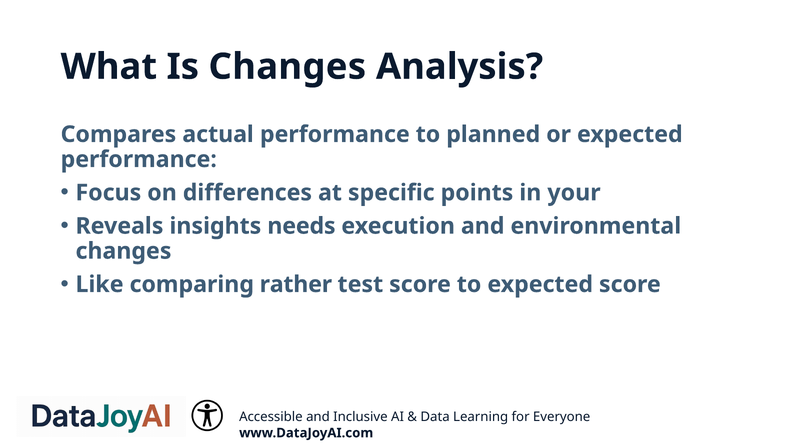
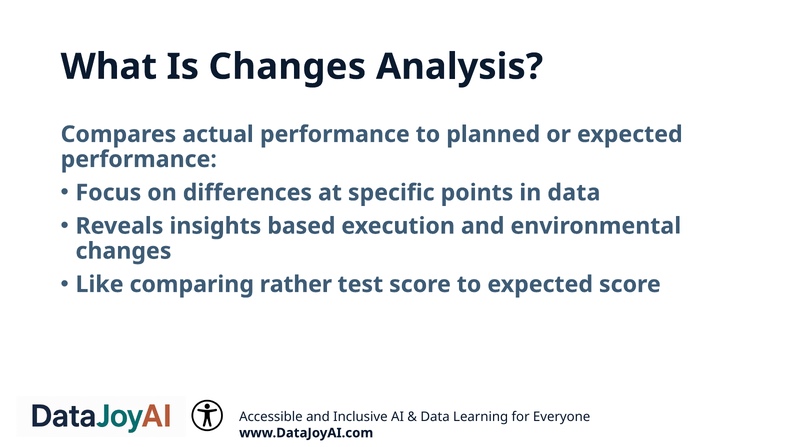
in your: your -> data (574, 193)
needs: needs -> based (301, 226)
